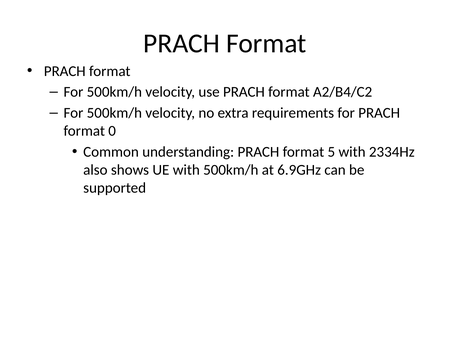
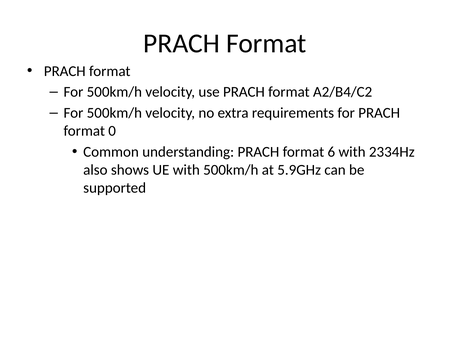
5: 5 -> 6 (331, 152)
6.9GHz: 6.9GHz -> 5.9GHz (299, 170)
